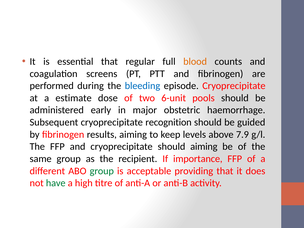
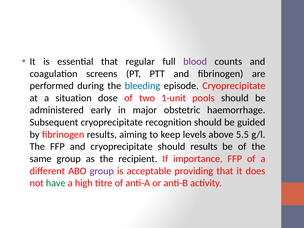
blood colour: orange -> purple (195, 62)
estimate: estimate -> situation (74, 98)
6-unit: 6-unit -> 1-unit (174, 98)
7.9: 7.9 -> 5.5 (242, 134)
should aiming: aiming -> results (204, 147)
group colour: green -> purple (102, 171)
